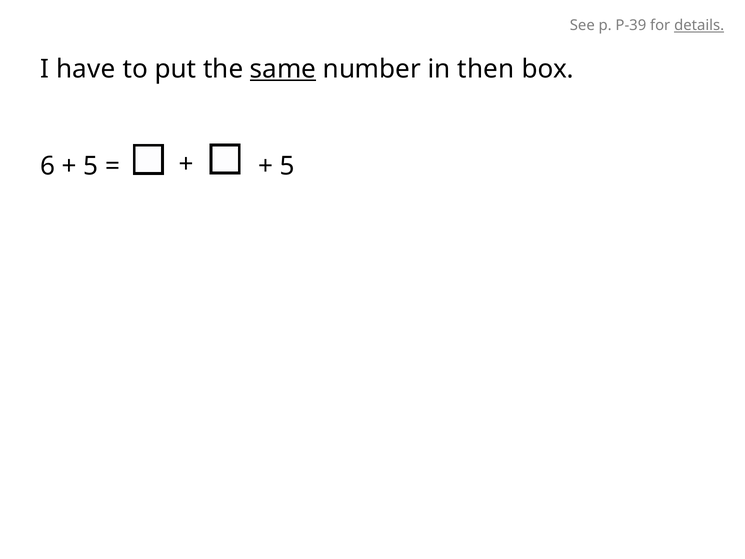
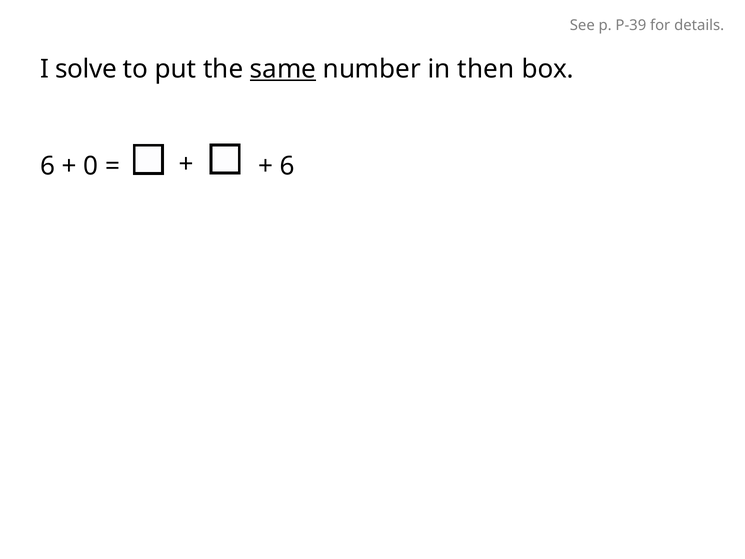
details underline: present -> none (699, 25)
have: have -> solve (86, 69)
5: 5 -> 0 (91, 166)
5: 5 -> 6 (287, 166)
